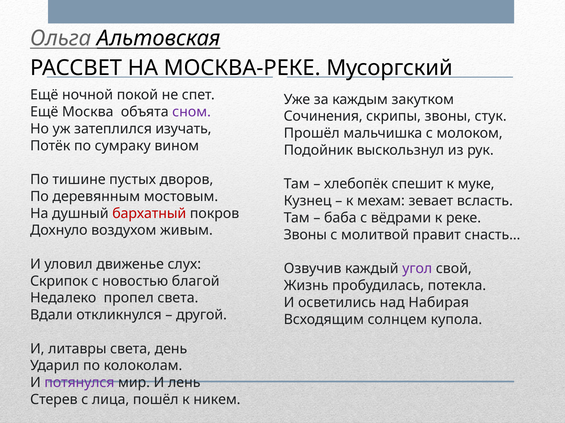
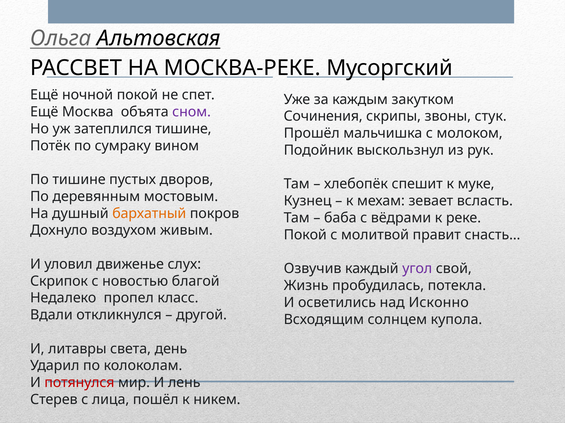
затеплился изучать: изучать -> тишине (183, 129)
бархатный colour: red -> orange (149, 214)
Звоны: Звоны -> Покой (305, 235)
пропел света: света -> класс (178, 299)
Набирая: Набирая -> Исконно (439, 303)
потянулся colour: purple -> red (79, 383)
